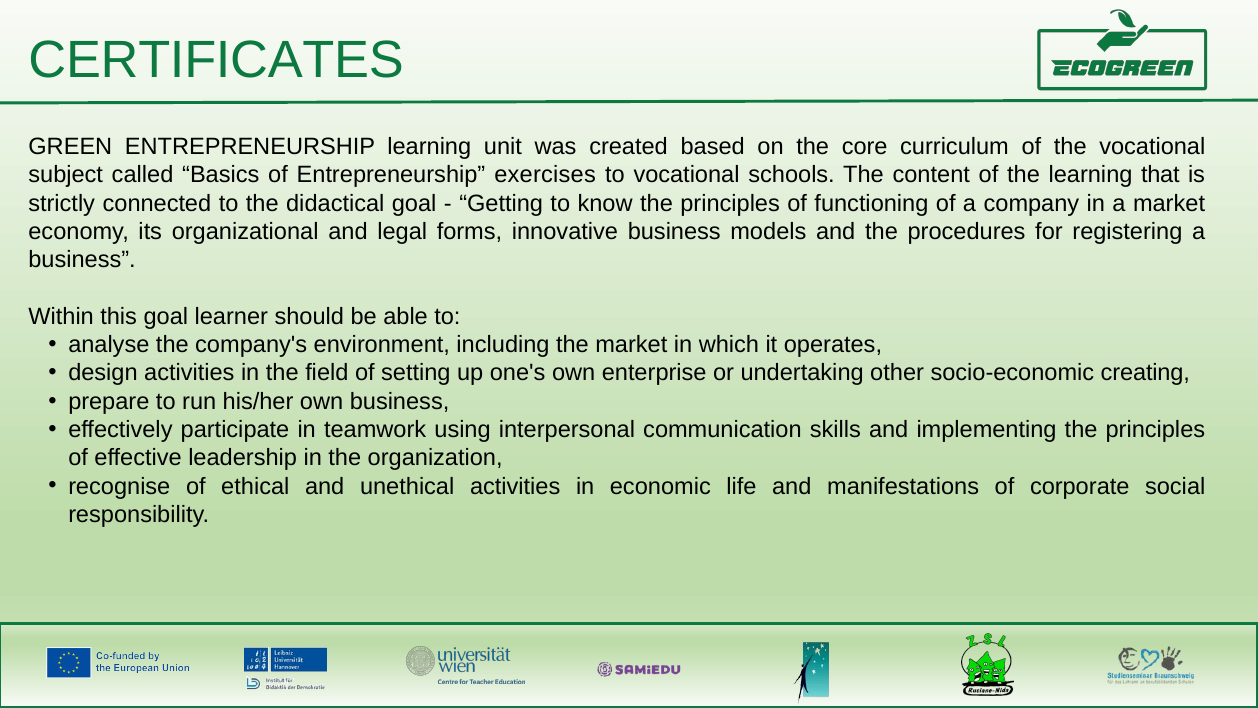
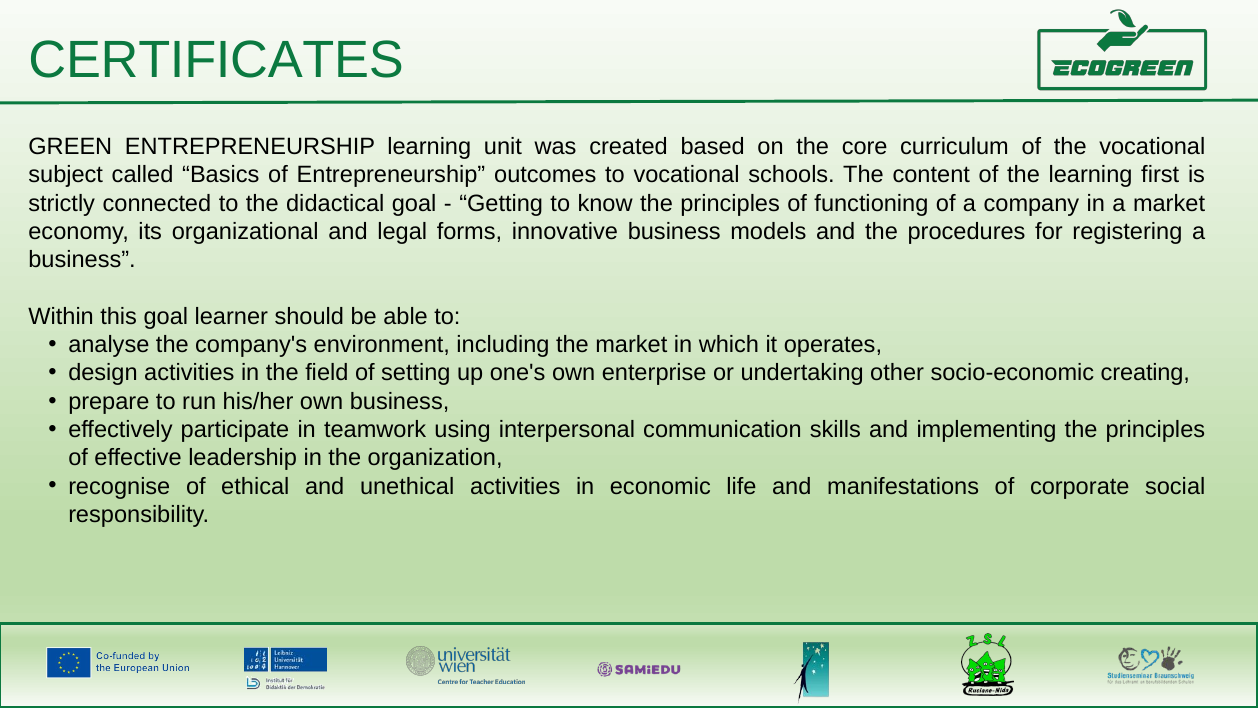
exercises: exercises -> outcomes (545, 175)
that: that -> first (1160, 175)
